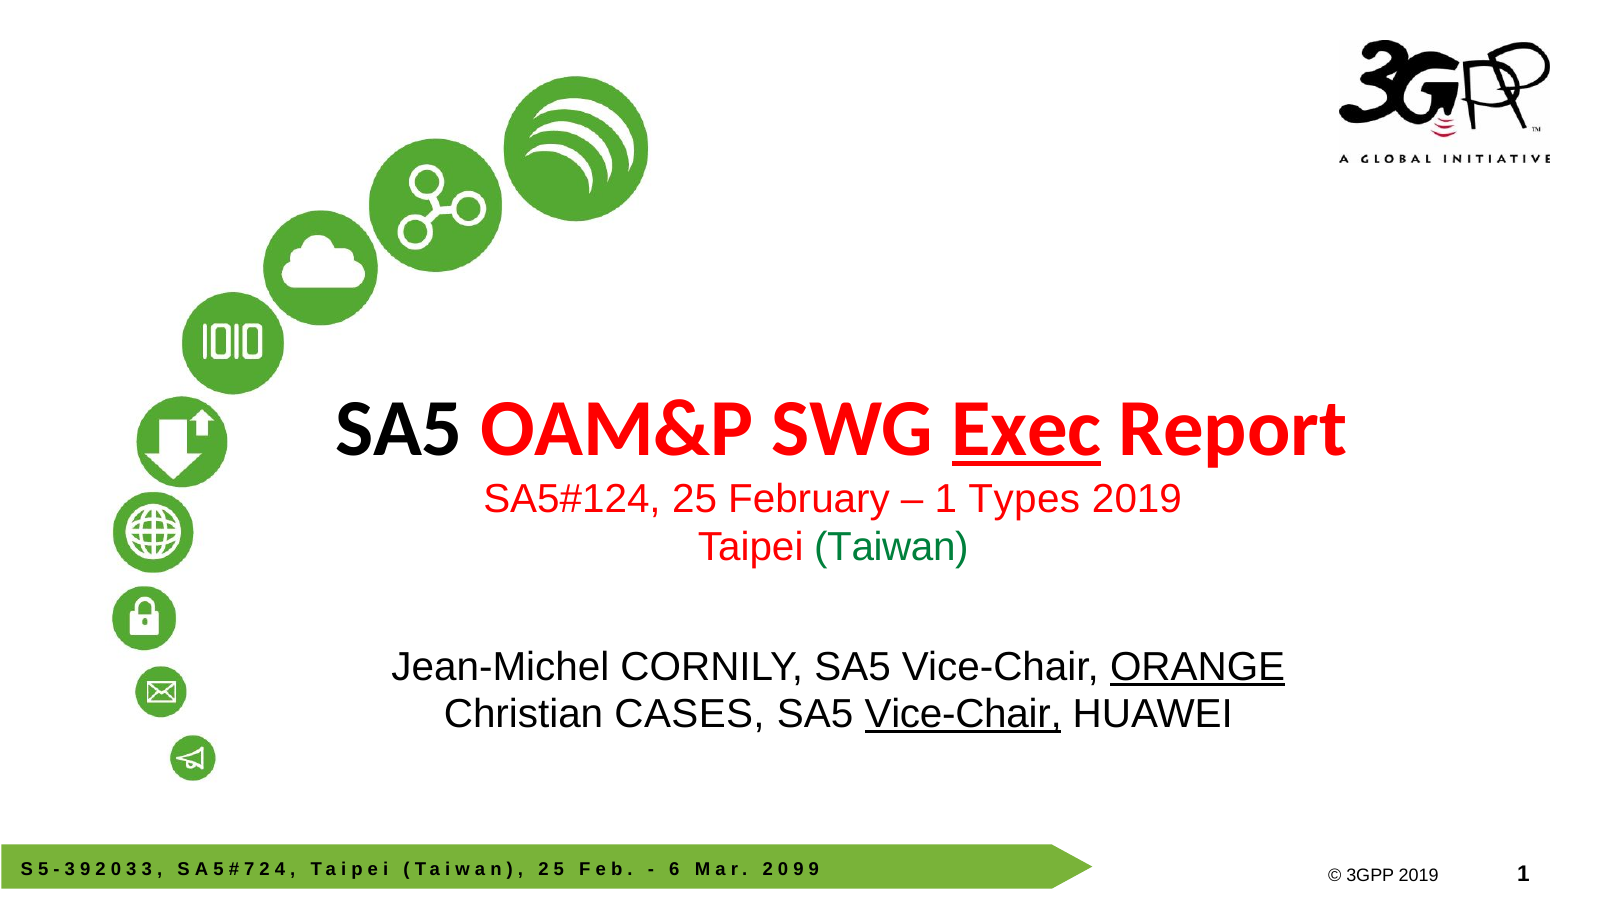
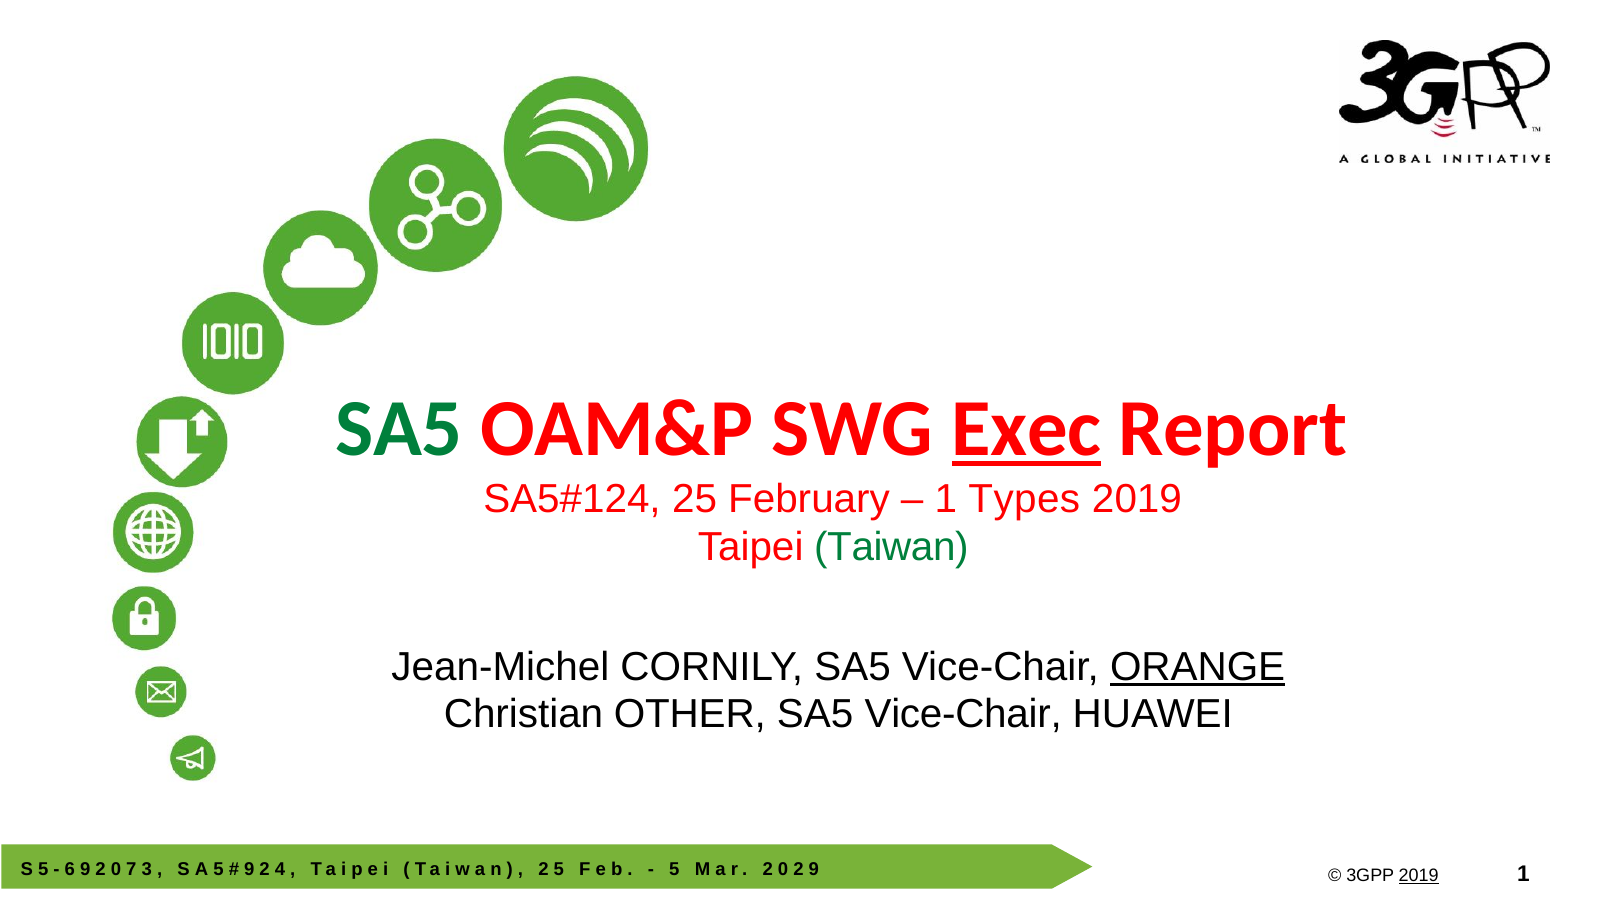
SA5 colour: black -> green (399, 429)
CASES: CASES -> OTHER (690, 714)
Vice-Chair underline: present -> none (963, 714)
3: 3 -> 6 (70, 868)
3: 3 -> 7 (131, 868)
7: 7 -> 9 (249, 868)
6: 6 -> 5 (674, 868)
9: 9 -> 2 (798, 868)
2019 underline: none -> present (1419, 875)
